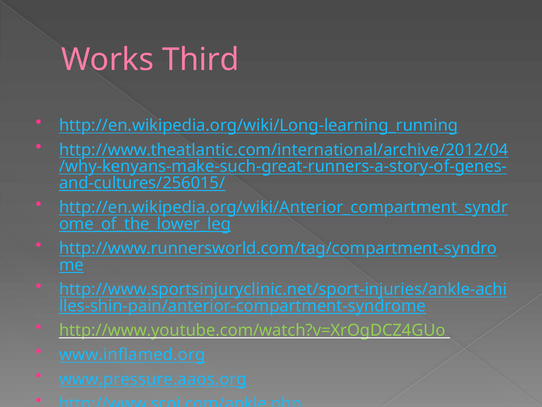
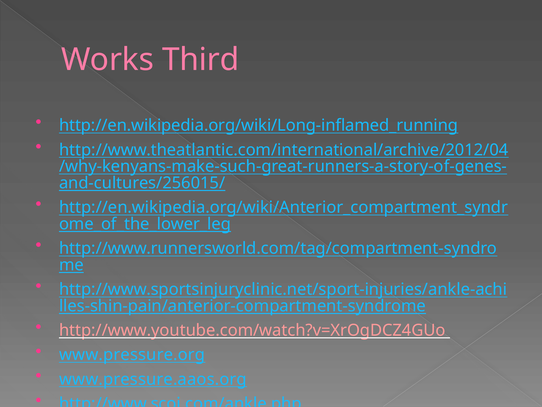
http://en.wikipedia.org/wiki/Long-learning_running: http://en.wikipedia.org/wiki/Long-learning_running -> http://en.wikipedia.org/wiki/Long-inflamed_running (259, 125)
http://www.youtube.com/watch?v=XrOgDCZ4GUo colour: light green -> pink (252, 330)
www.inflamed.org: www.inflamed.org -> www.pressure.org (132, 354)
